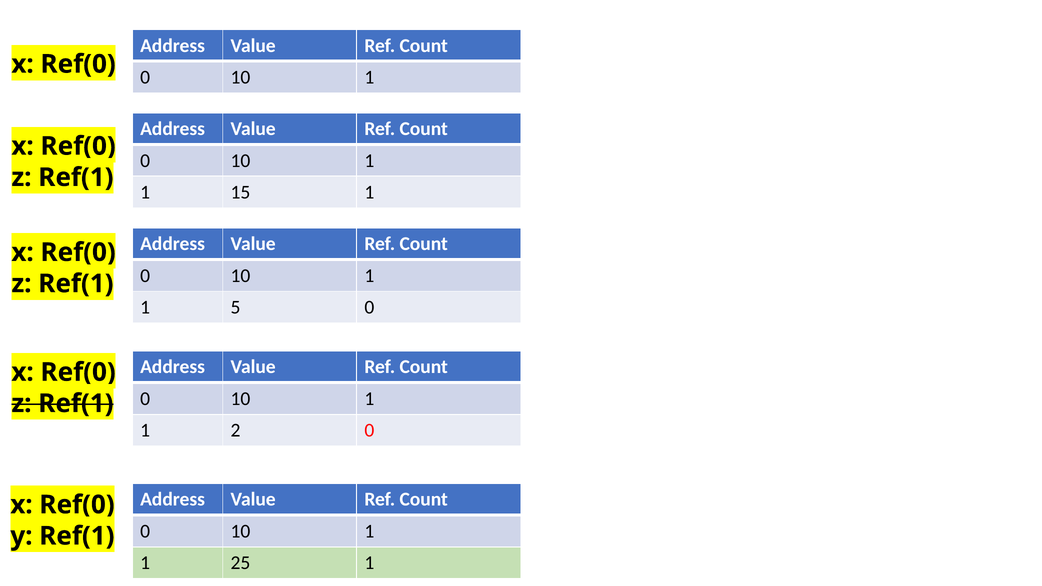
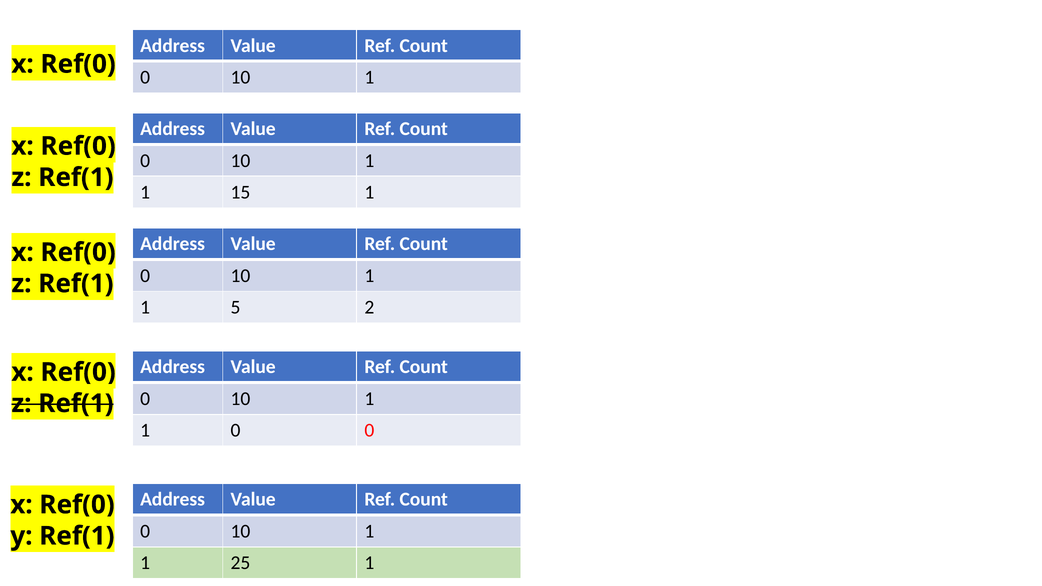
5 0: 0 -> 2 (369, 307)
1 2: 2 -> 0 (236, 430)
